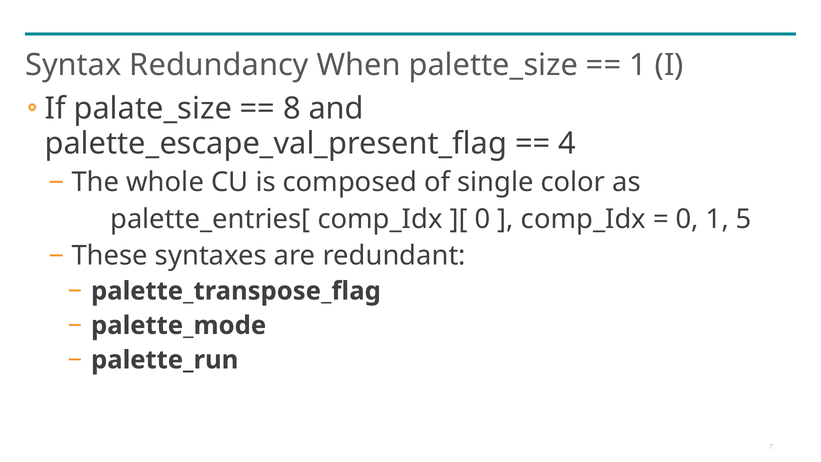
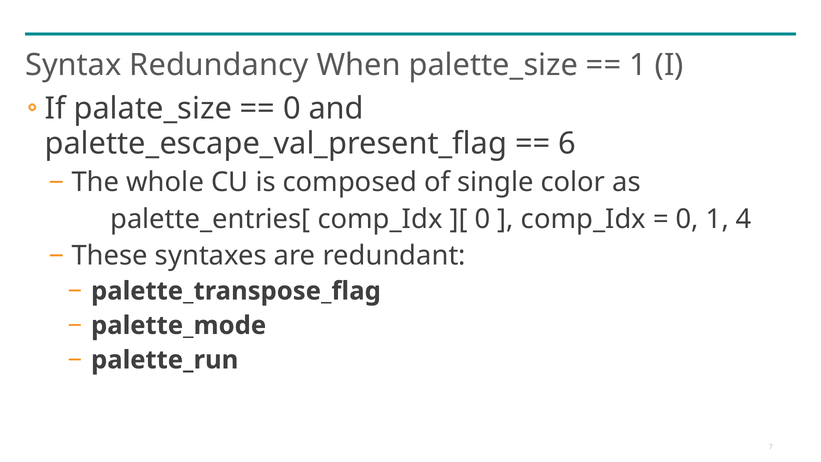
8: 8 -> 0 (292, 109)
4: 4 -> 6 (567, 144)
5: 5 -> 4 (744, 219)
